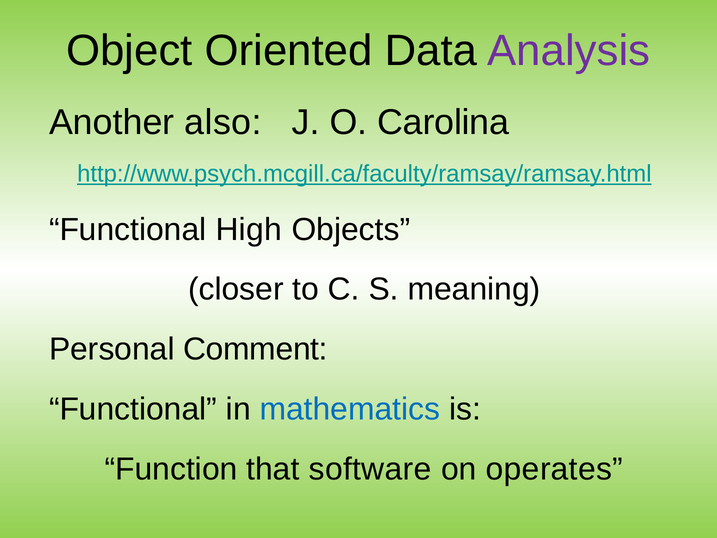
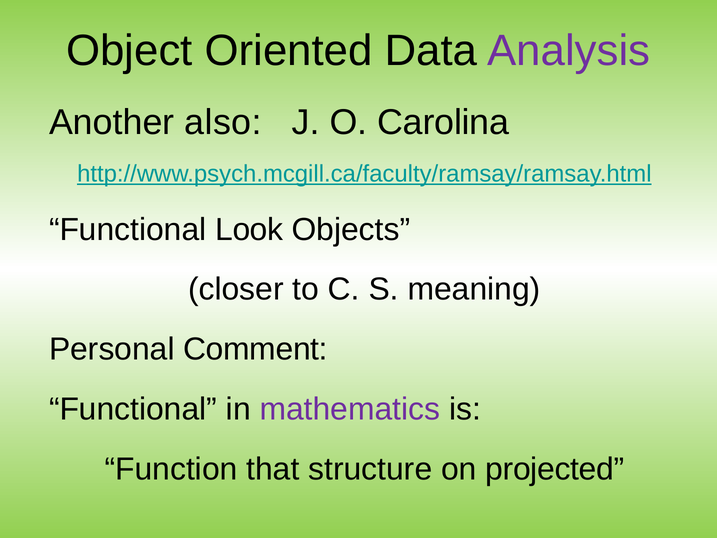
High: High -> Look (249, 229)
mathematics colour: blue -> purple (350, 409)
software: software -> structure (370, 469)
operates: operates -> projected (555, 469)
